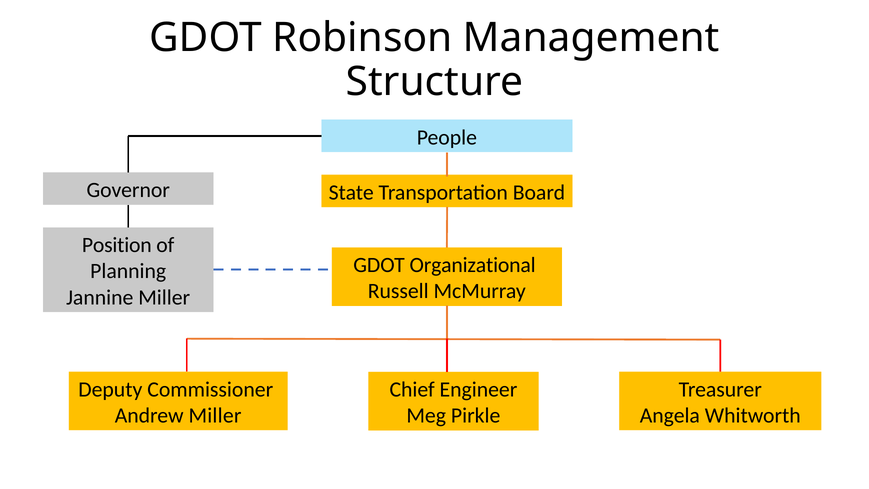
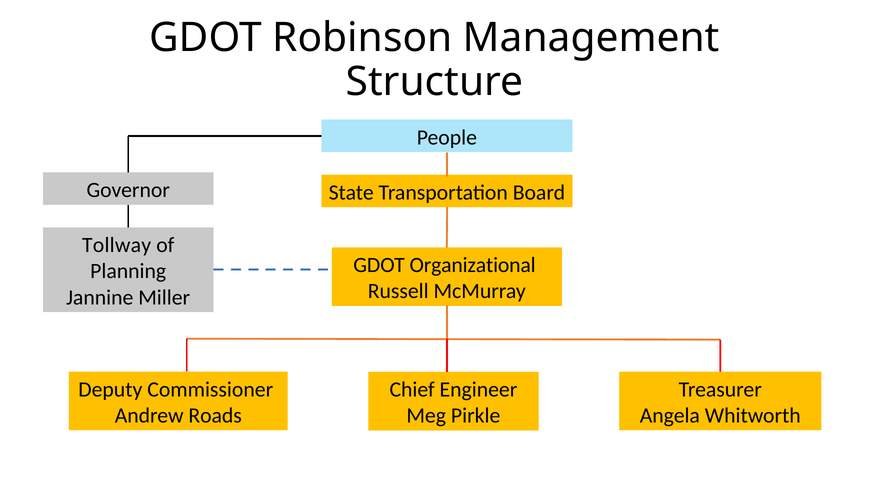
Position: Position -> Tollway (117, 245)
Andrew Miller: Miller -> Roads (215, 415)
